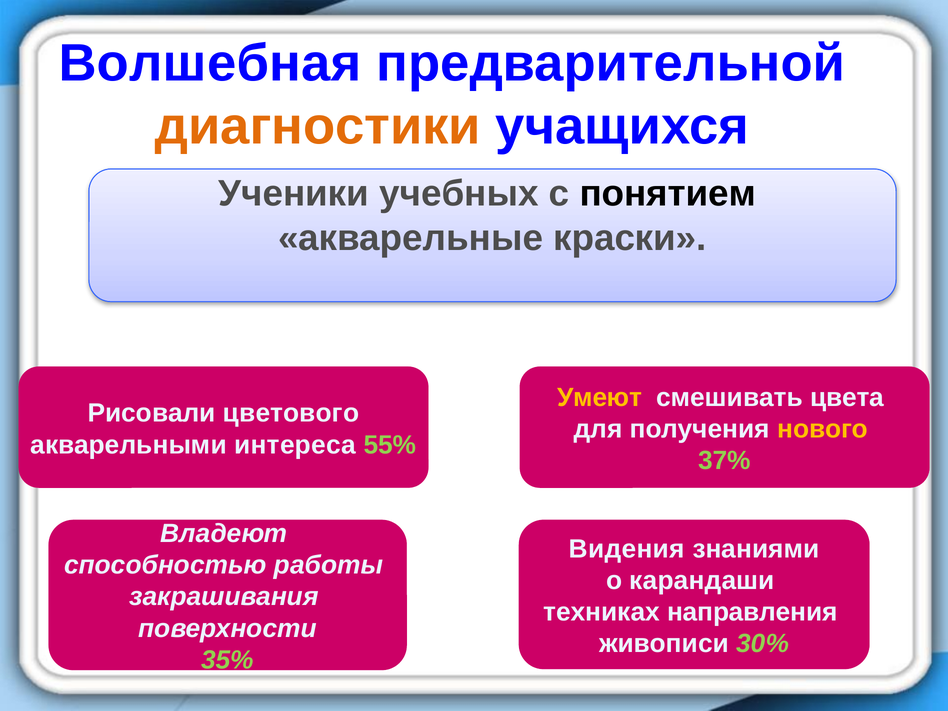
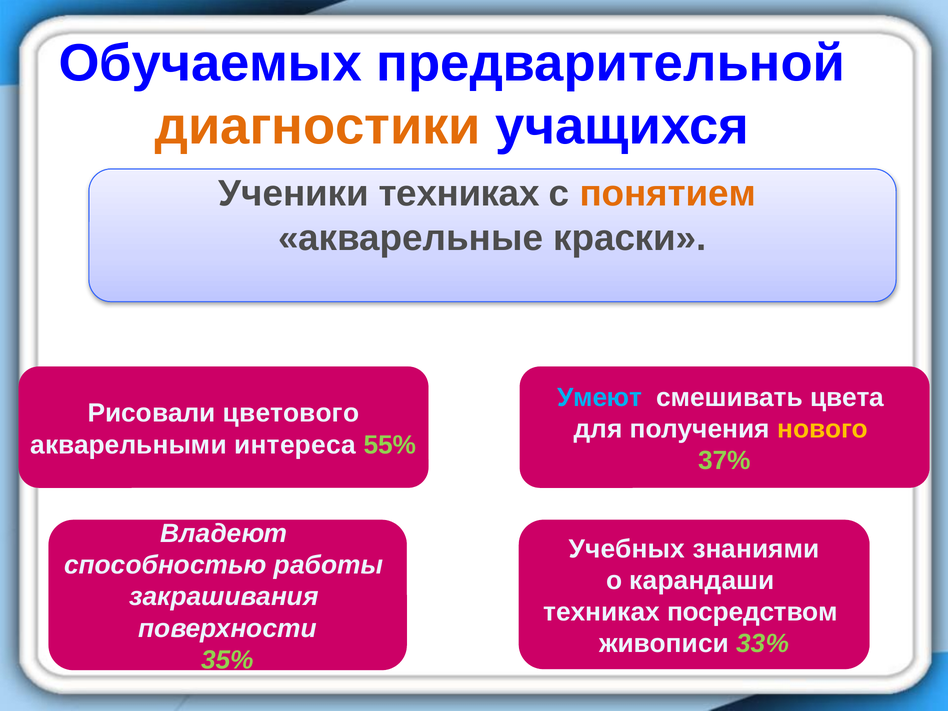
Волшебная: Волшебная -> Обучаемых (210, 63)
Ученики учебных: учебных -> техниках (459, 194)
понятием colour: black -> orange (668, 194)
Умеют colour: yellow -> light blue (600, 397)
Видения: Видения -> Учебных (627, 549)
направления: направления -> посредством (752, 612)
30%: 30% -> 33% (763, 644)
